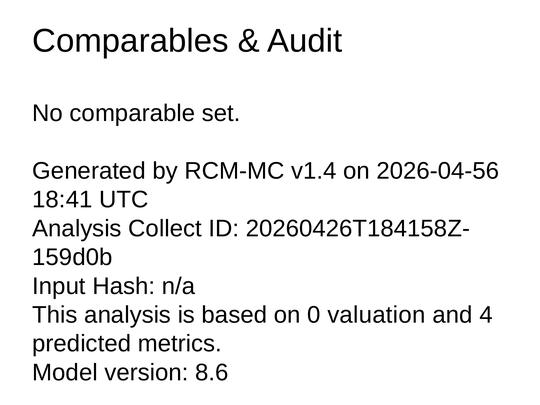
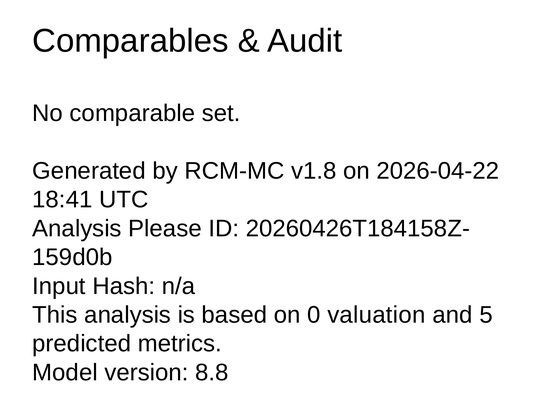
v1.4: v1.4 -> v1.8 (314, 171)
2026-04-56: 2026-04-56 -> 2026-04-22 (438, 171)
Collect: Collect -> Please (165, 228)
4: 4 -> 5 (486, 315)
8.6: 8.6 -> 8.8 (212, 373)
